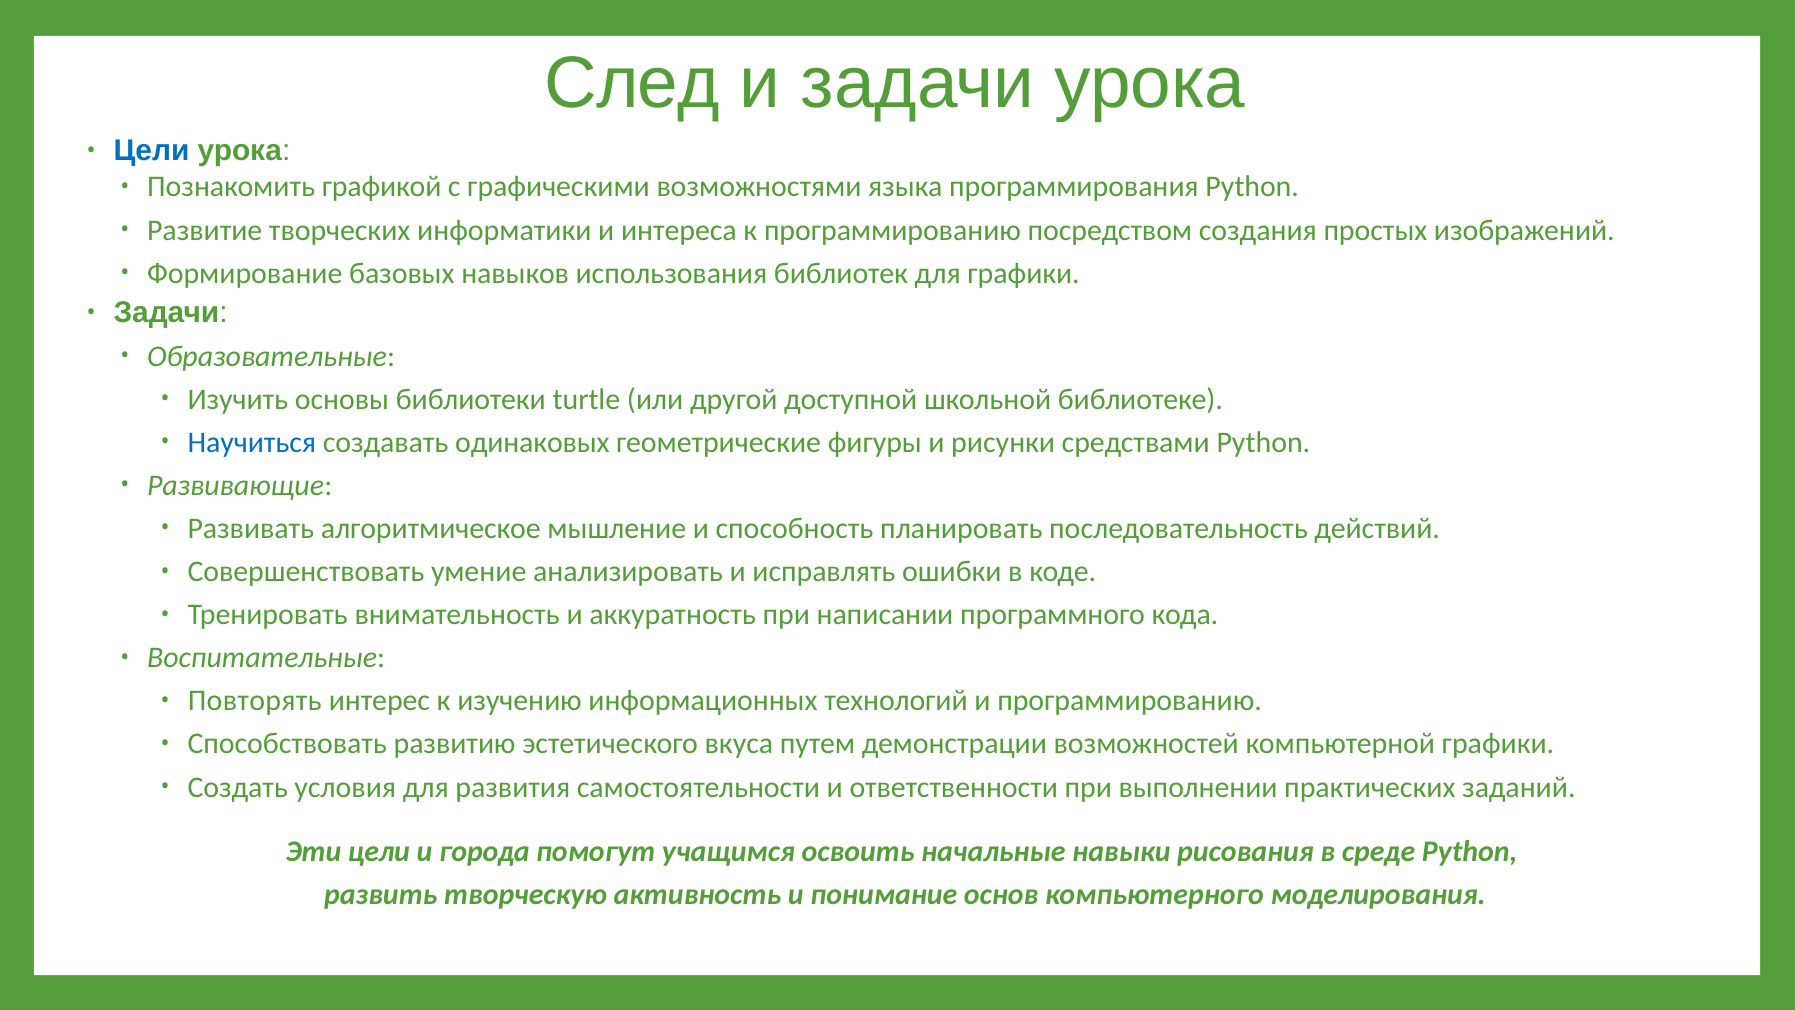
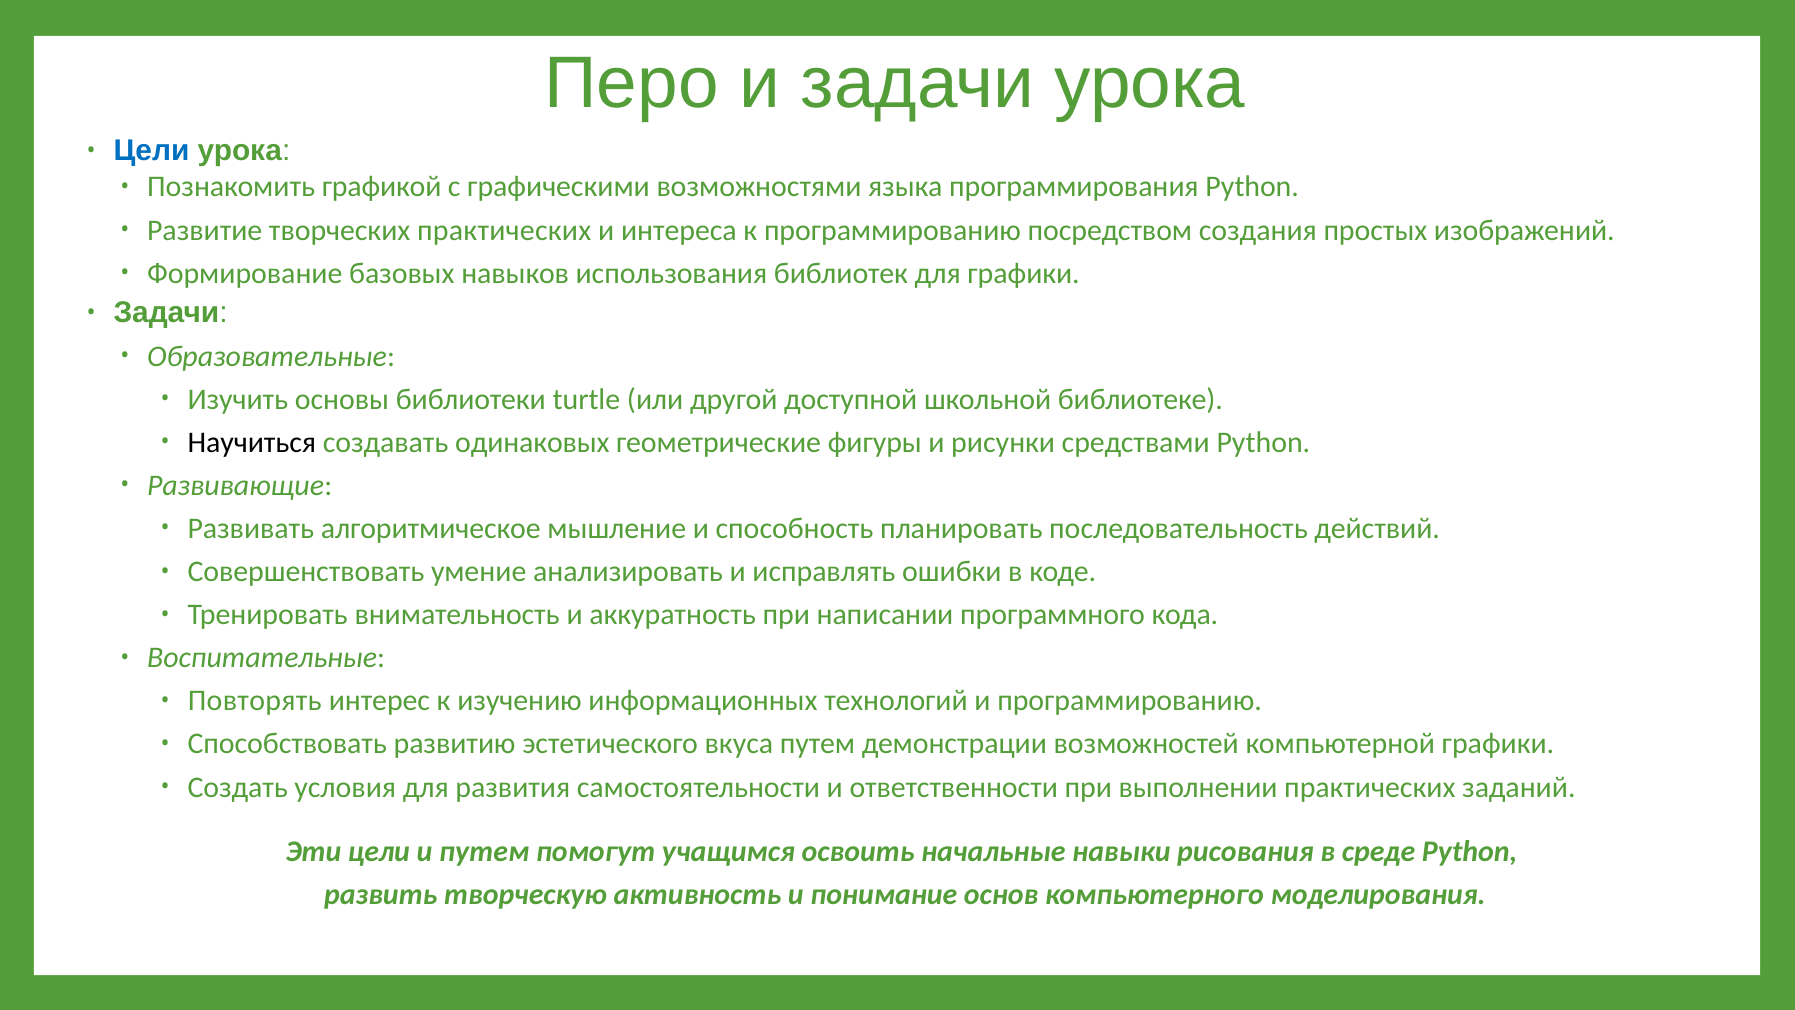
След: След -> Перо (632, 84)
творческих информатики: информатики -> практических (504, 230)
Научиться colour: blue -> black (252, 443)
и города: города -> путем (484, 851)
